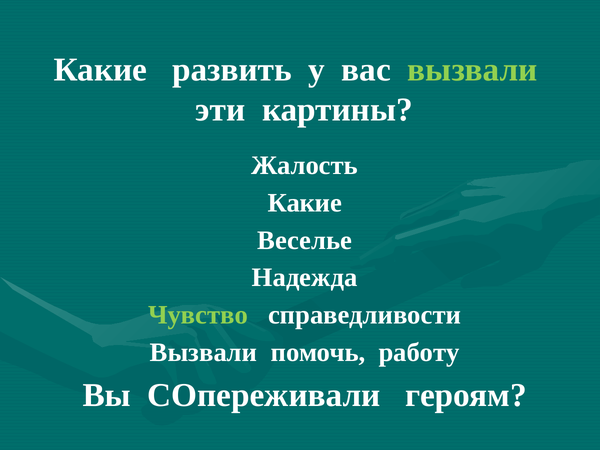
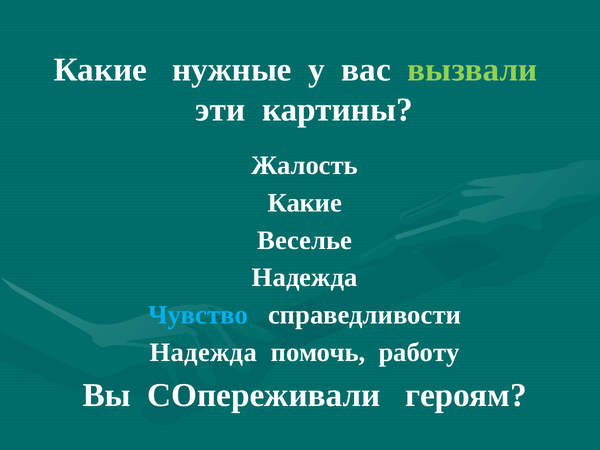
развить: развить -> нужные (232, 70)
Чувство colour: light green -> light blue (198, 315)
Вызвали: Вызвали -> Надежда (203, 352)
